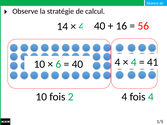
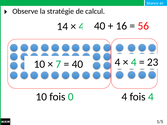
6: 6 -> 7 (58, 64)
41: 41 -> 23 (153, 62)
2: 2 -> 0 (71, 97)
